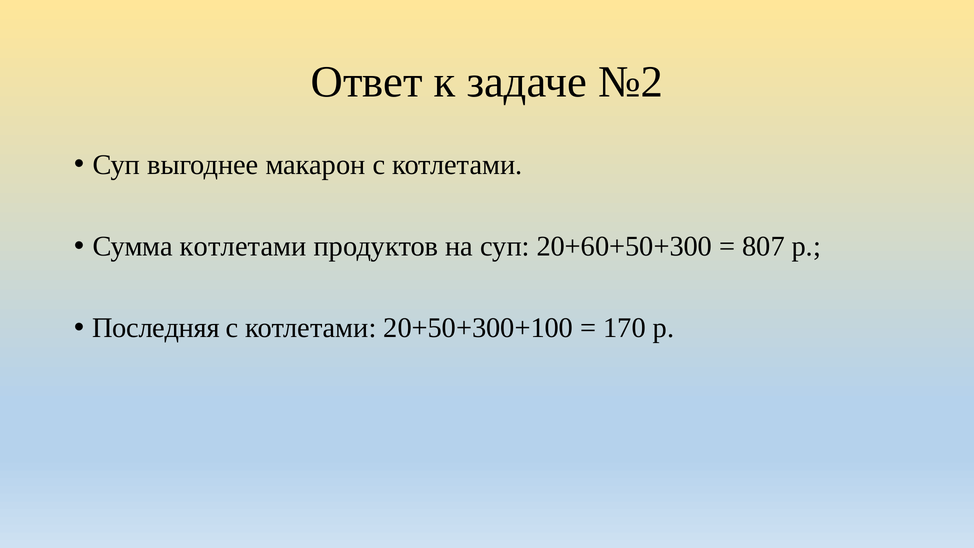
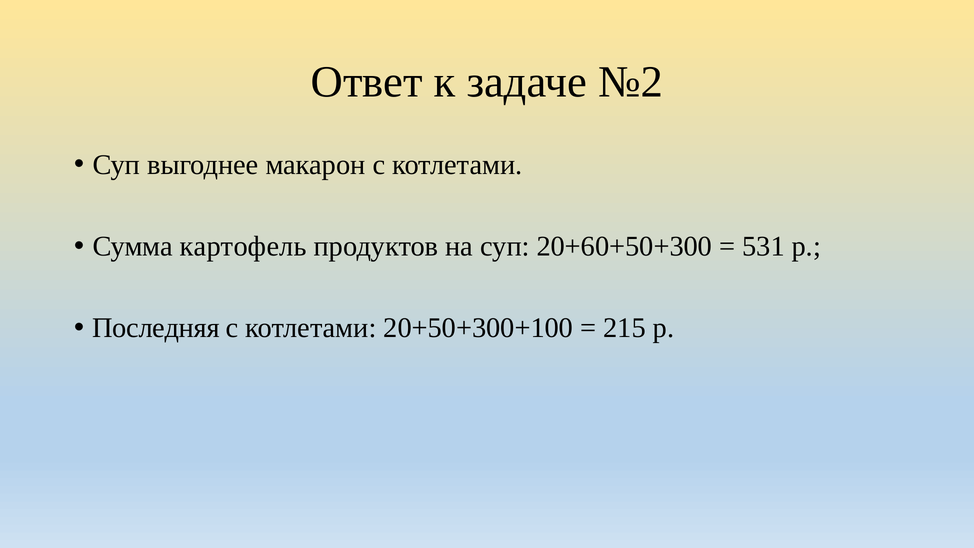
Сумма котлетами: котлетами -> картофель (243, 246)
807: 807 -> 531 (764, 246)
170: 170 -> 215 (625, 328)
